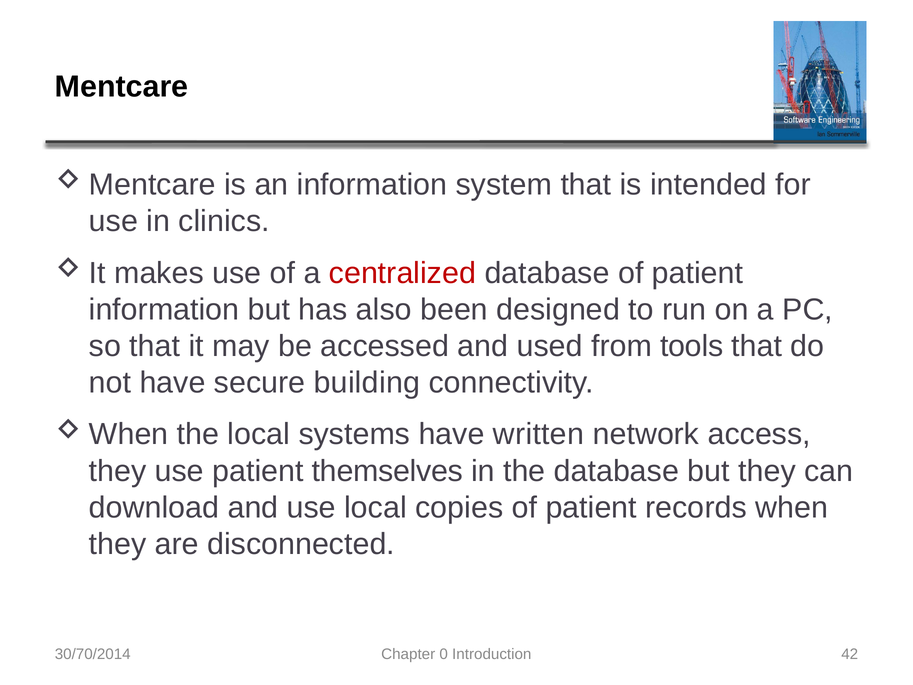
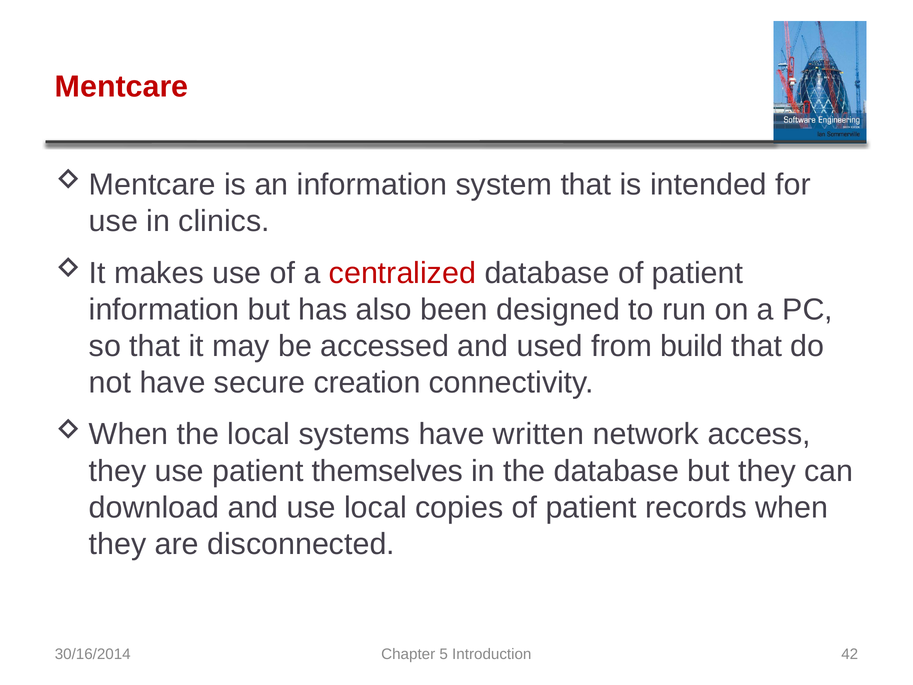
Mentcare colour: black -> red (122, 87)
tools: tools -> build (692, 346)
building: building -> creation (367, 383)
30/70/2014: 30/70/2014 -> 30/16/2014 (93, 654)
0: 0 -> 5 (444, 654)
